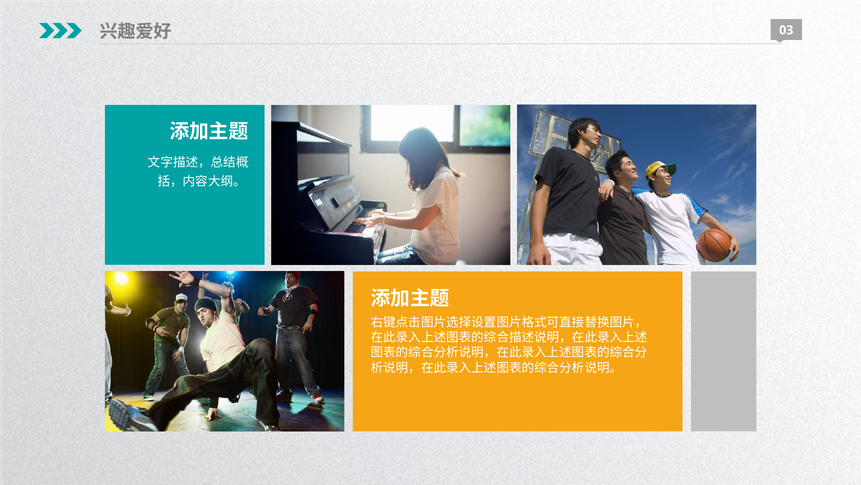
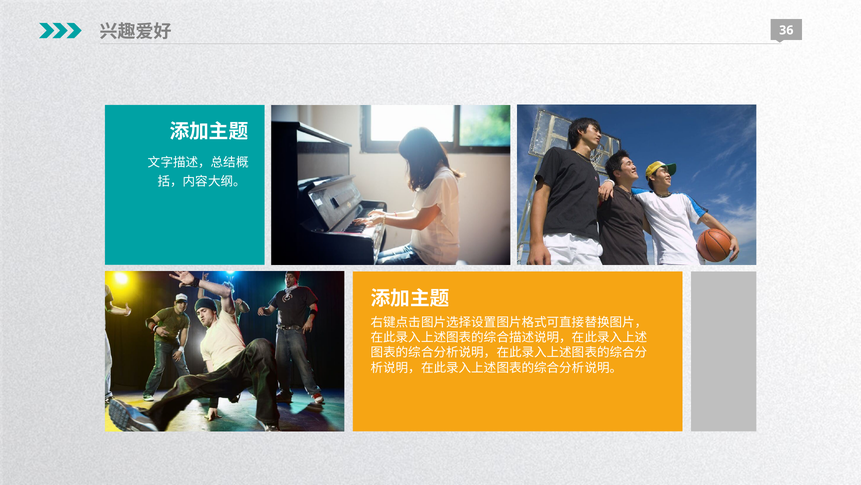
03: 03 -> 36 (786, 30)
